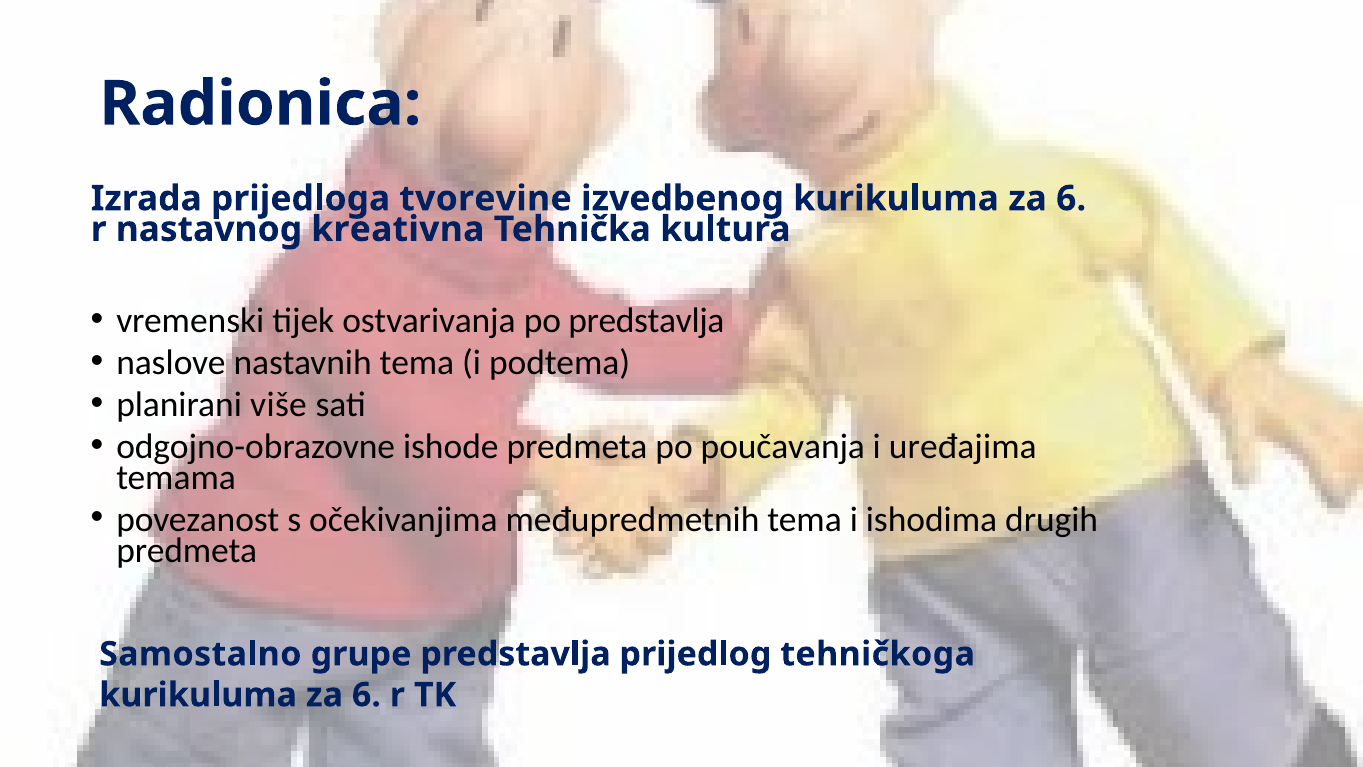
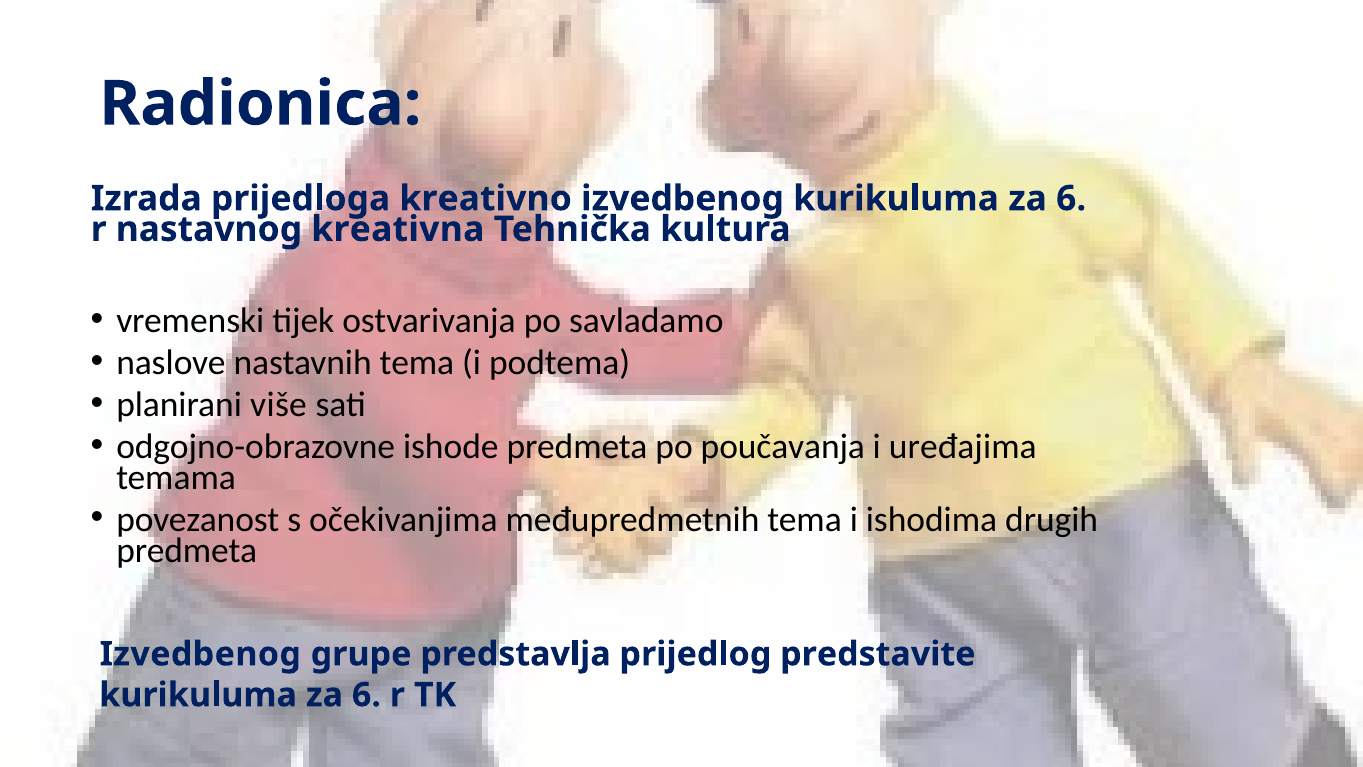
tvorevine: tvorevine -> kreativno (486, 198)
po predstavlja: predstavlja -> savladamo (646, 321)
Samostalno: Samostalno -> Izvedbenog (200, 654)
tehničkoga: tehničkoga -> predstavite (878, 654)
